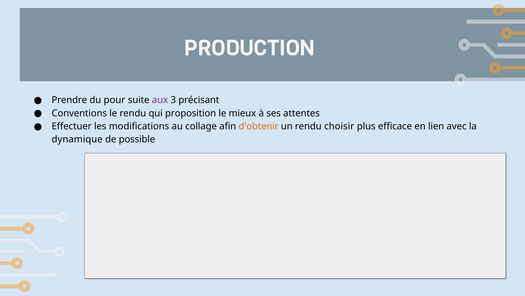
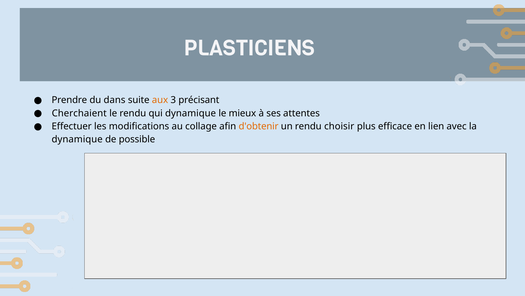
PRODUCTION: PRODUCTION -> PLASTICIENS (249, 48)
pour: pour -> dans (115, 100)
aux colour: purple -> orange (160, 100)
Conventions: Conventions -> Cherchaient (79, 113)
qui proposition: proposition -> dynamique (191, 113)
